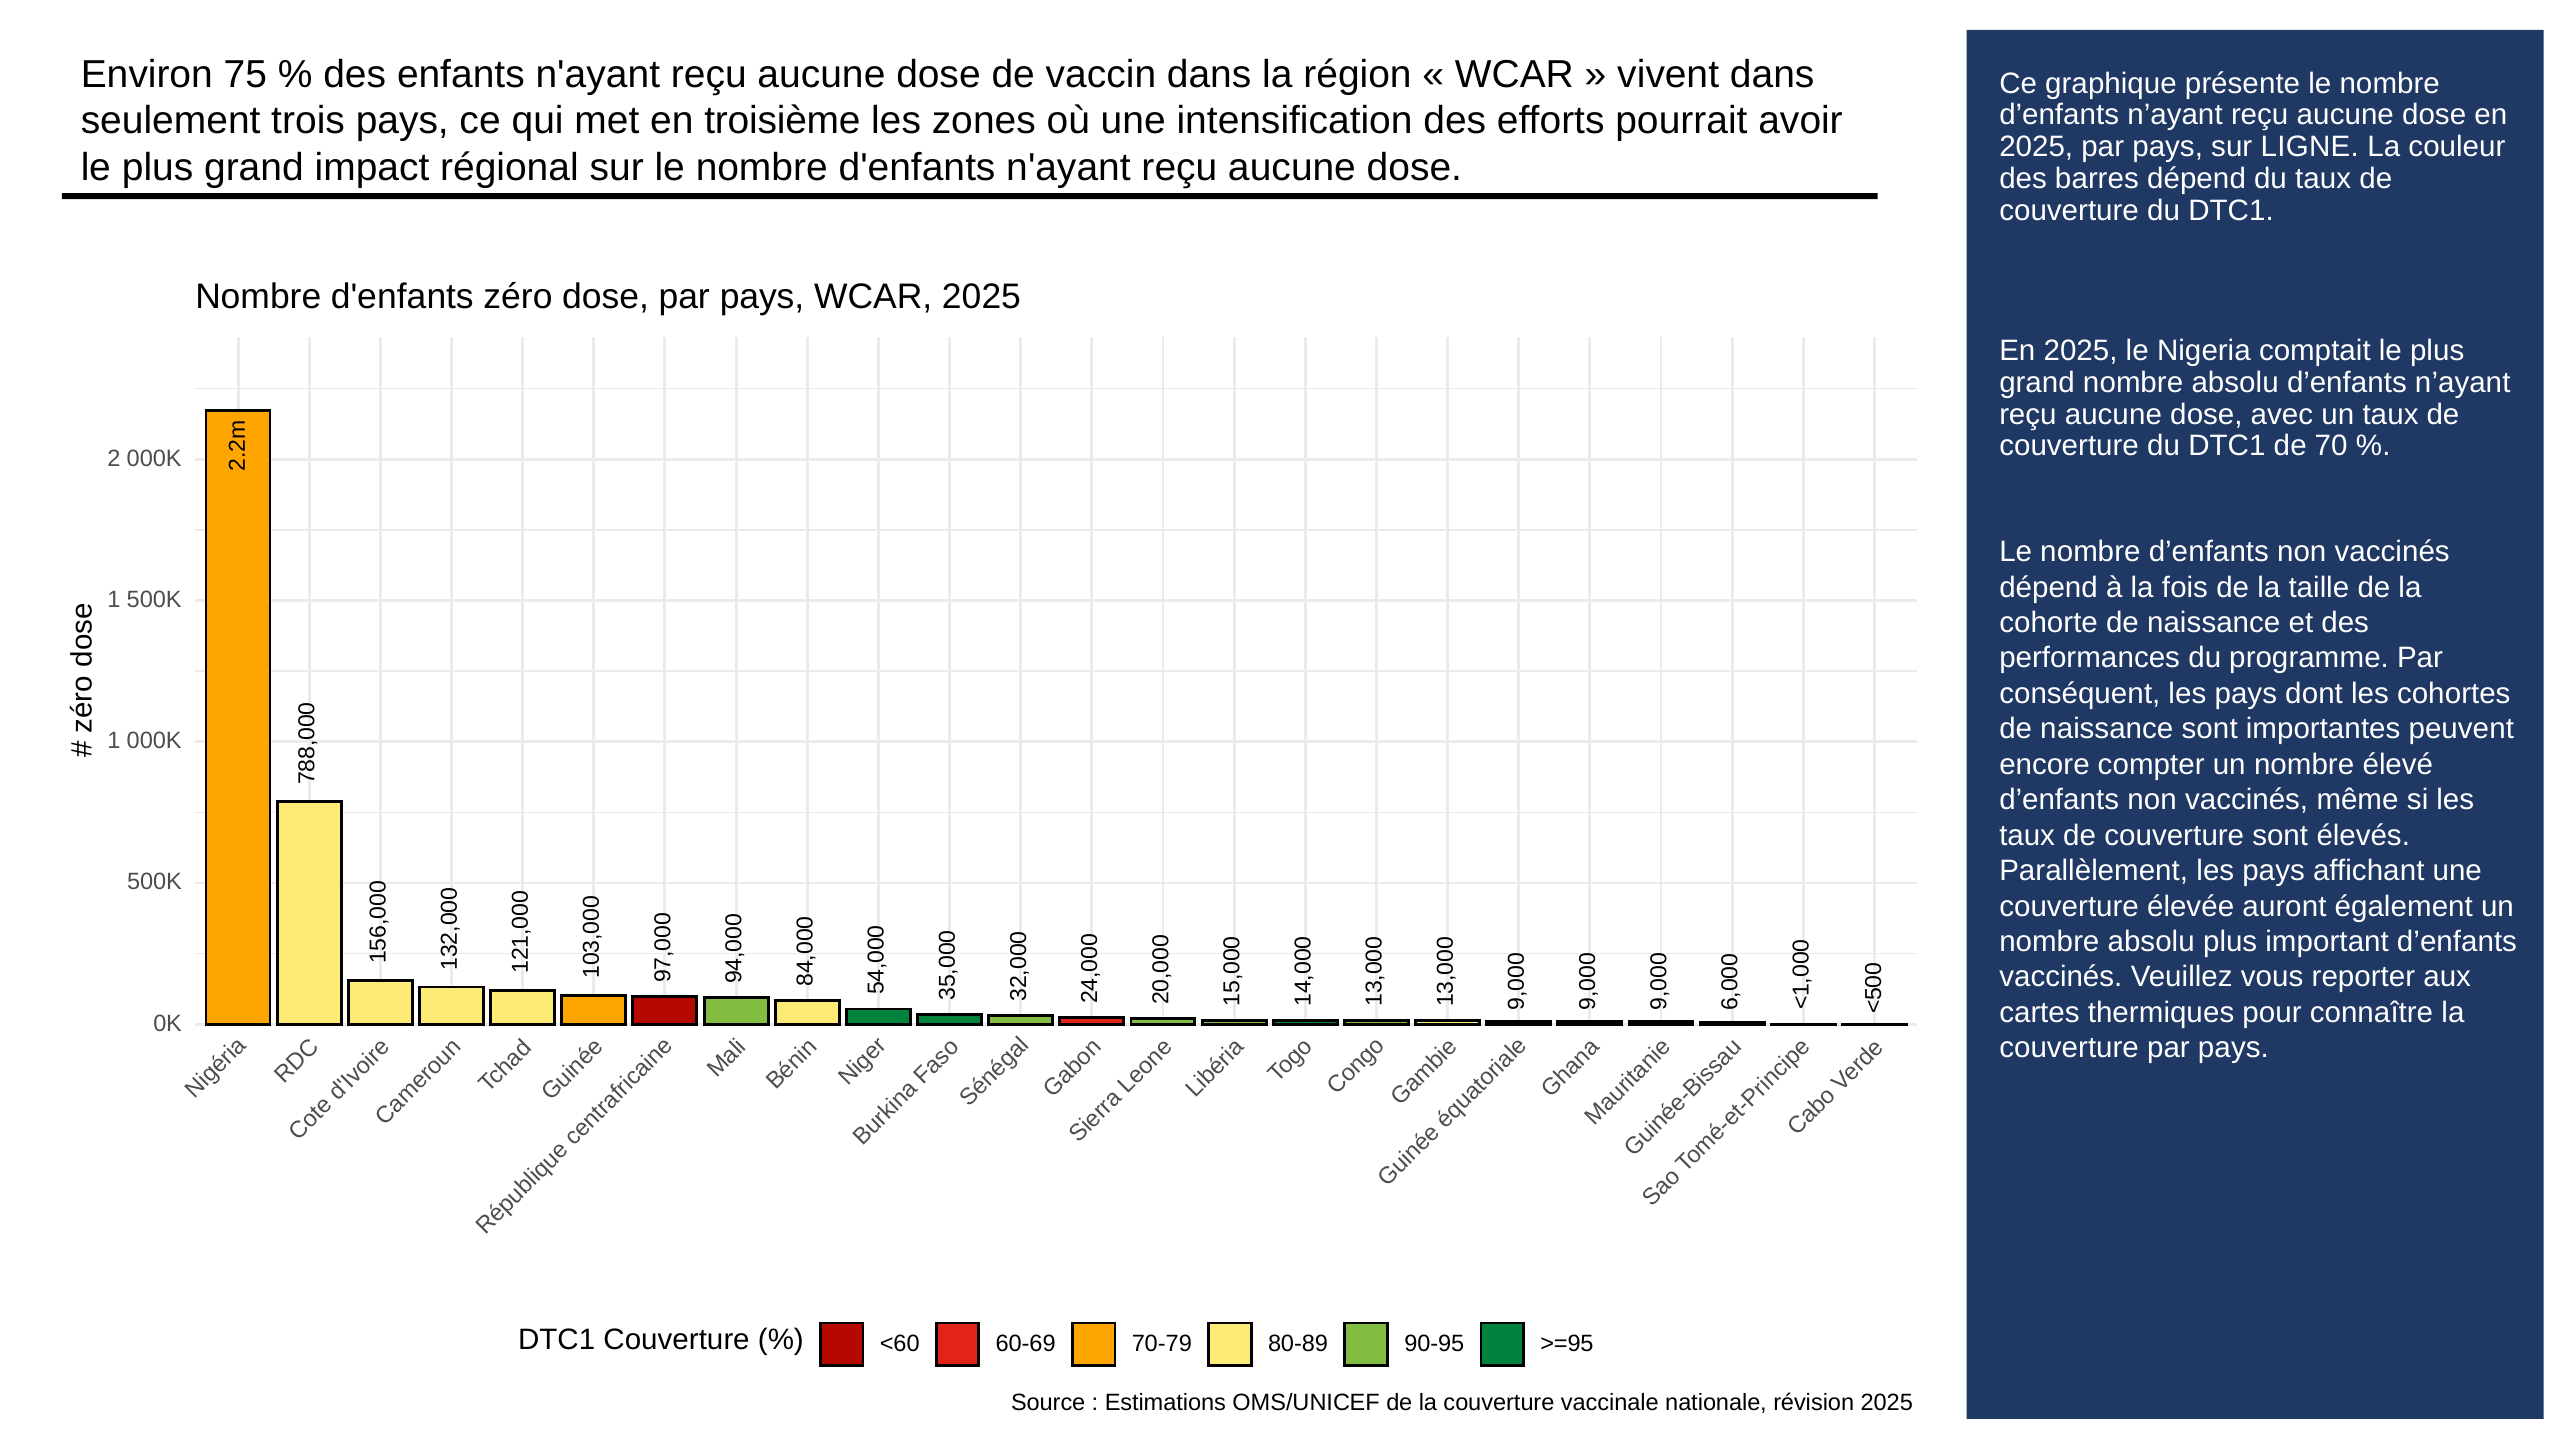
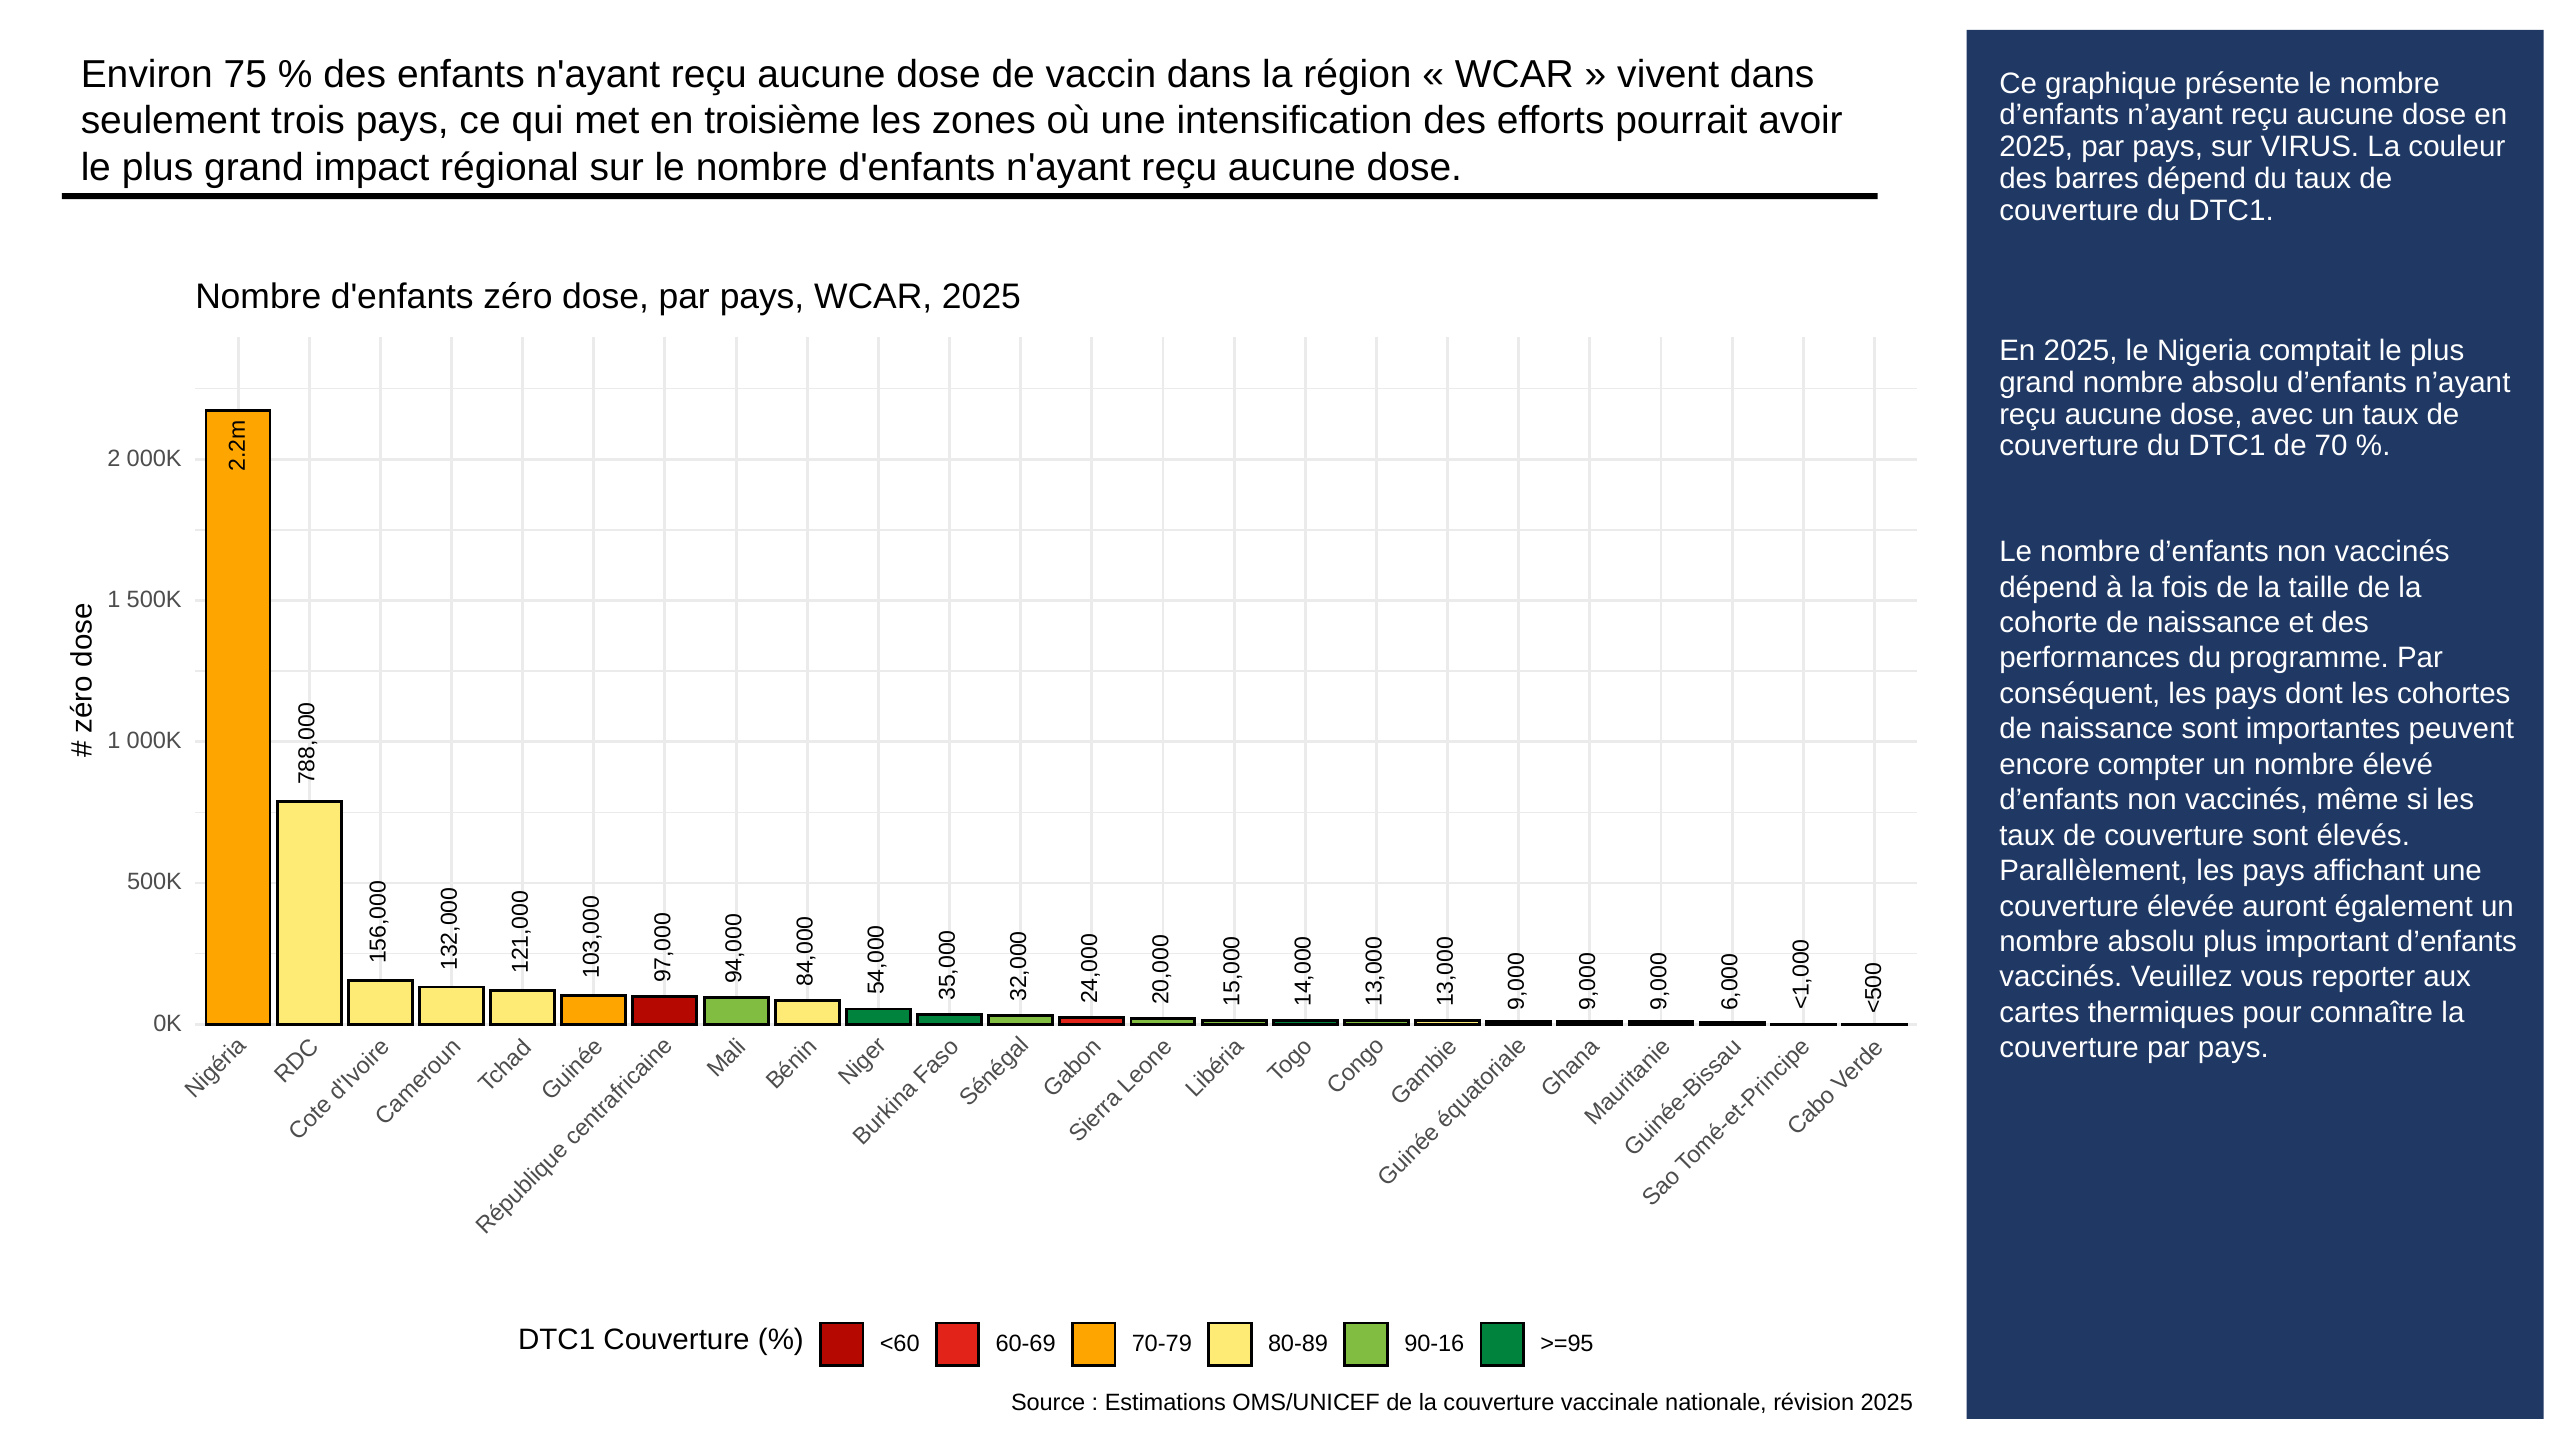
LIGNE: LIGNE -> VIRUS (2310, 147)
90-95: 90-95 -> 90-16 (1434, 1343)
